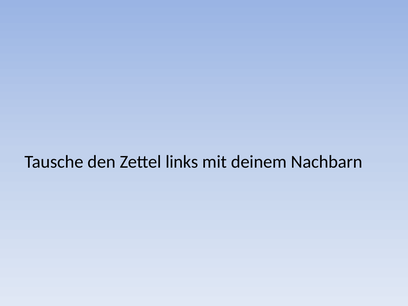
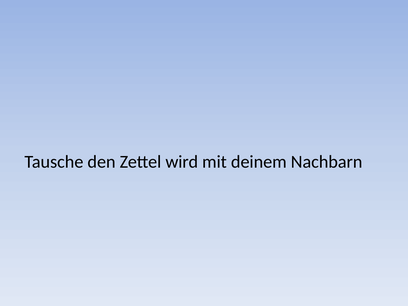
links: links -> wird (182, 162)
